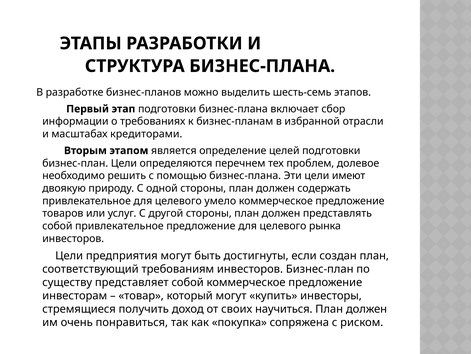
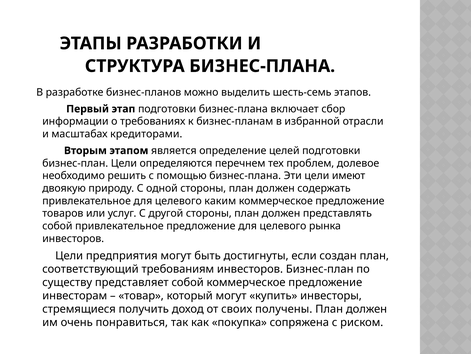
умело: умело -> каким (220, 201)
научиться: научиться -> получены (284, 309)
